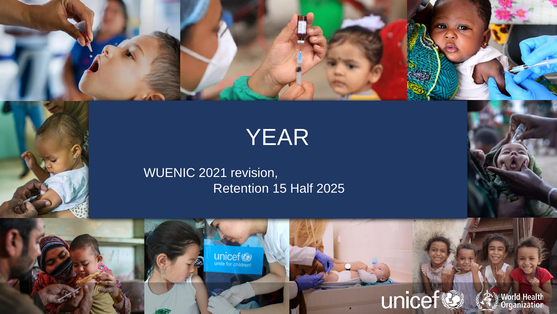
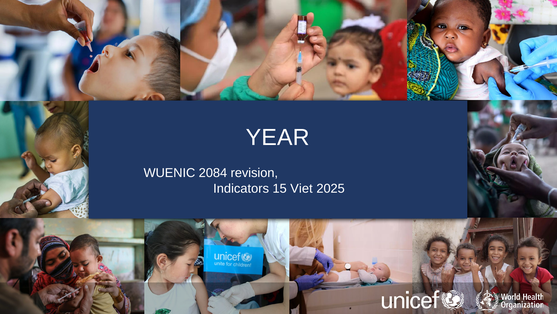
2021: 2021 -> 2084 (213, 173)
Retention: Retention -> Indicators (241, 188)
Half: Half -> Viet (302, 188)
